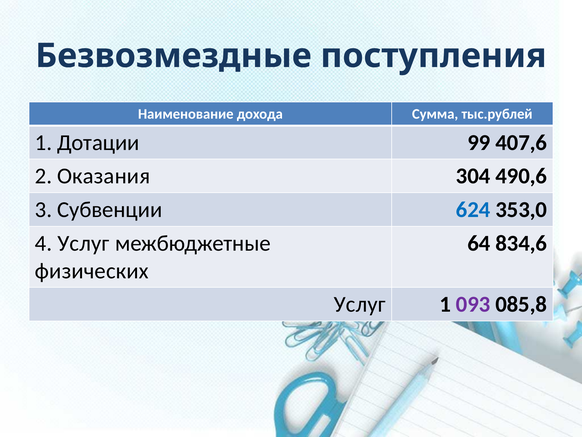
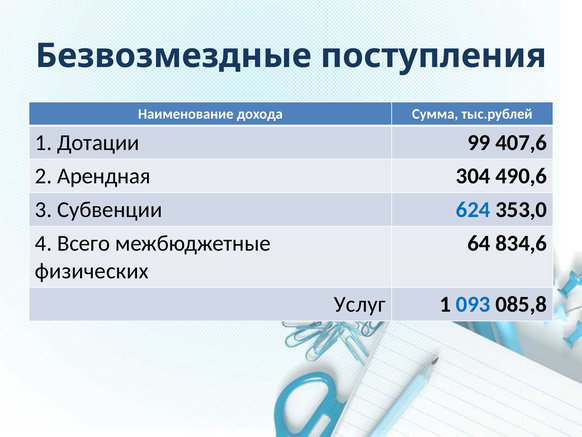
Оказания: Оказания -> Арендная (104, 176)
4 Услуг: Услуг -> Всего (84, 243)
093 colour: purple -> blue (473, 304)
